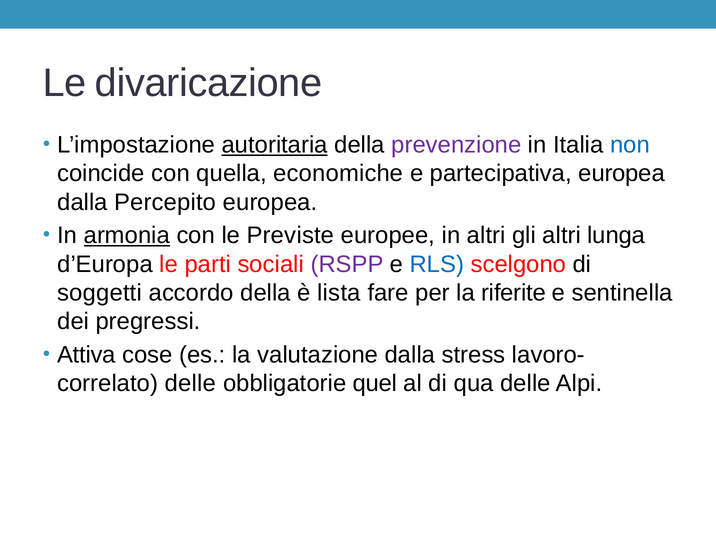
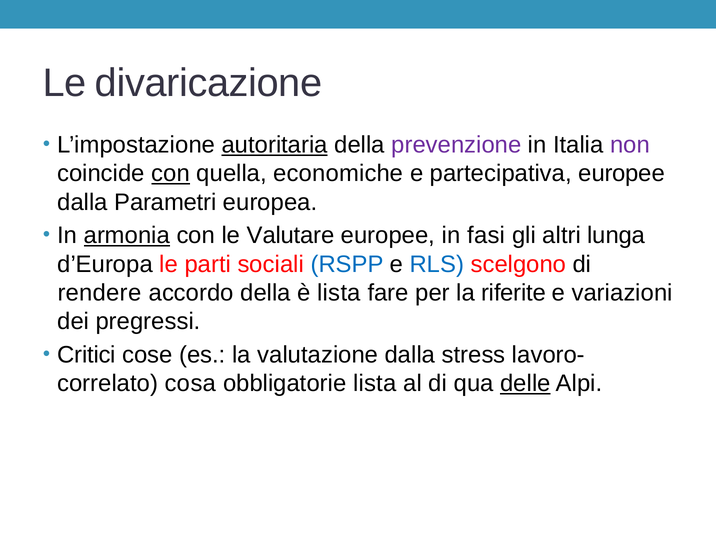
non colour: blue -> purple (630, 145)
con underline: none -> present (171, 174)
partecipativa europea: europea -> europee (622, 174)
Percepito: Percepito -> Parametri (165, 202)
Previste: Previste -> Valutare (291, 236)
in altri: altri -> fasi (486, 236)
RSPP colour: purple -> blue (347, 264)
soggetti: soggetti -> rendere (100, 293)
sentinella: sentinella -> variazioni (622, 293)
Attiva: Attiva -> Critici (86, 355)
delle: delle -> cosa (190, 384)
obbligatorie quel: quel -> lista (375, 384)
delle underline: none -> present (525, 384)
